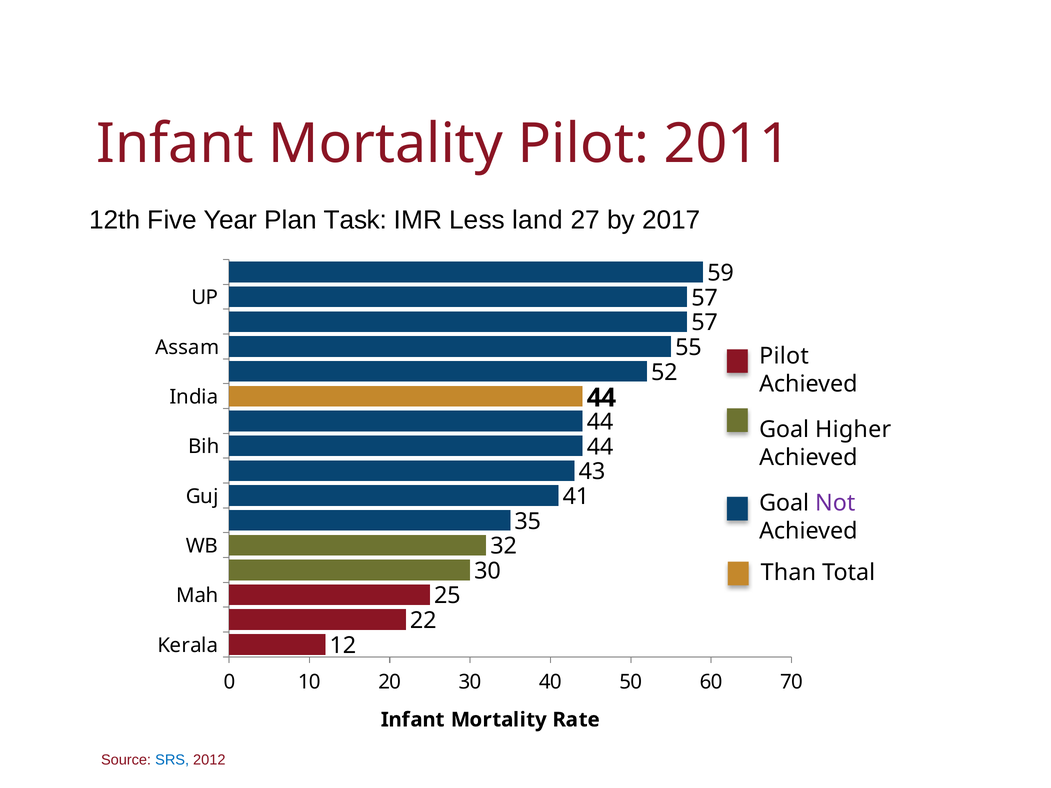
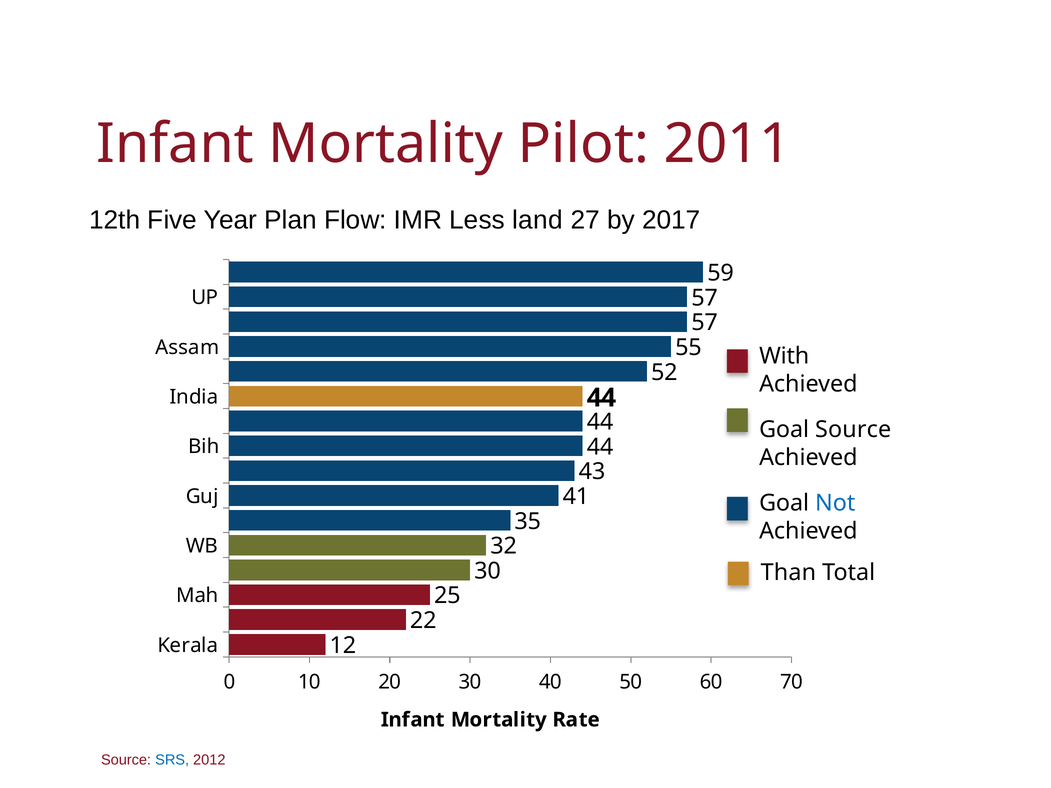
Task: Task -> Flow (355, 220)
Pilot: Pilot -> With (784, 356)
Goal Higher: Higher -> Source (853, 430)
Not colour: purple -> blue (835, 503)
